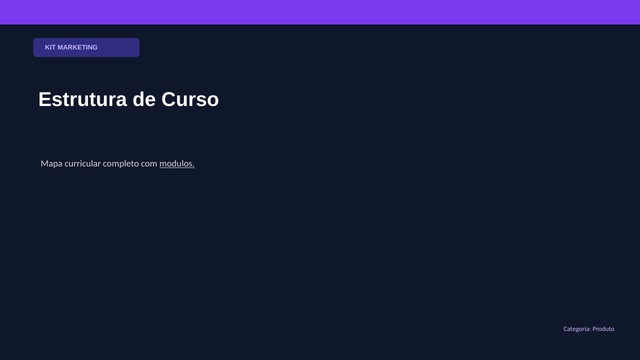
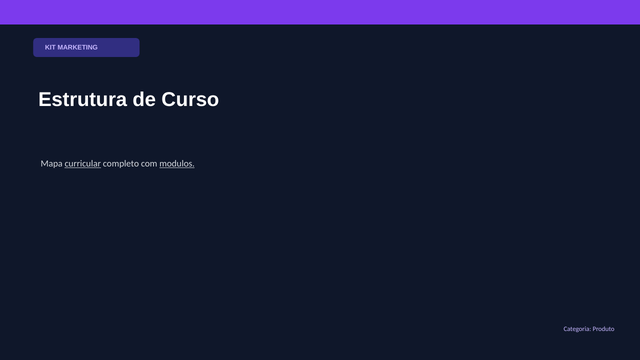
curricular underline: none -> present (83, 164)
